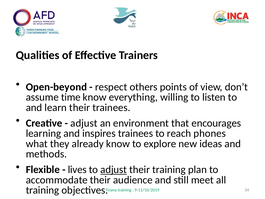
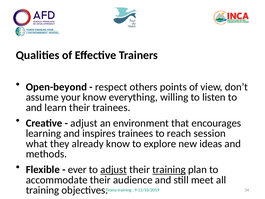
time: time -> your (71, 97)
phones: phones -> session (210, 133)
lives: lives -> ever (77, 169)
training underline: none -> present (169, 169)
